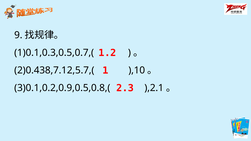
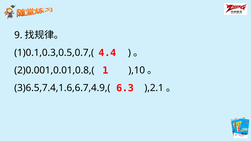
1.2: 1.2 -> 4.4 (107, 53)
2)0.438,7.12,5.7,(: 2)0.438,7.12,5.7,( -> 2)0.001,0.01,0.8,( (54, 70)
2.3: 2.3 -> 6.3 (125, 88)
3)0.1,0.2,0.9,0.5,0.8,(: 3)0.1,0.2,0.9,0.5,0.8,( -> 3)6.5,7.4,1.6,6.7,4.9,( (62, 88)
